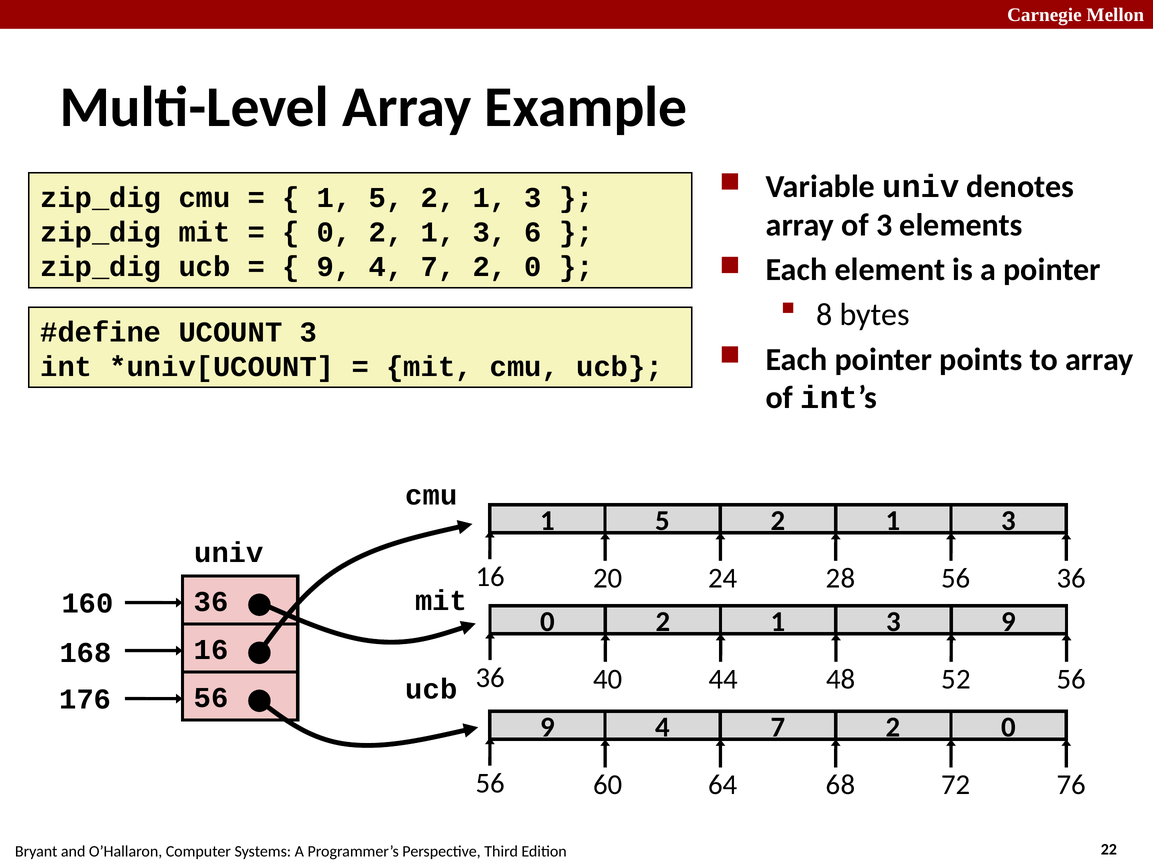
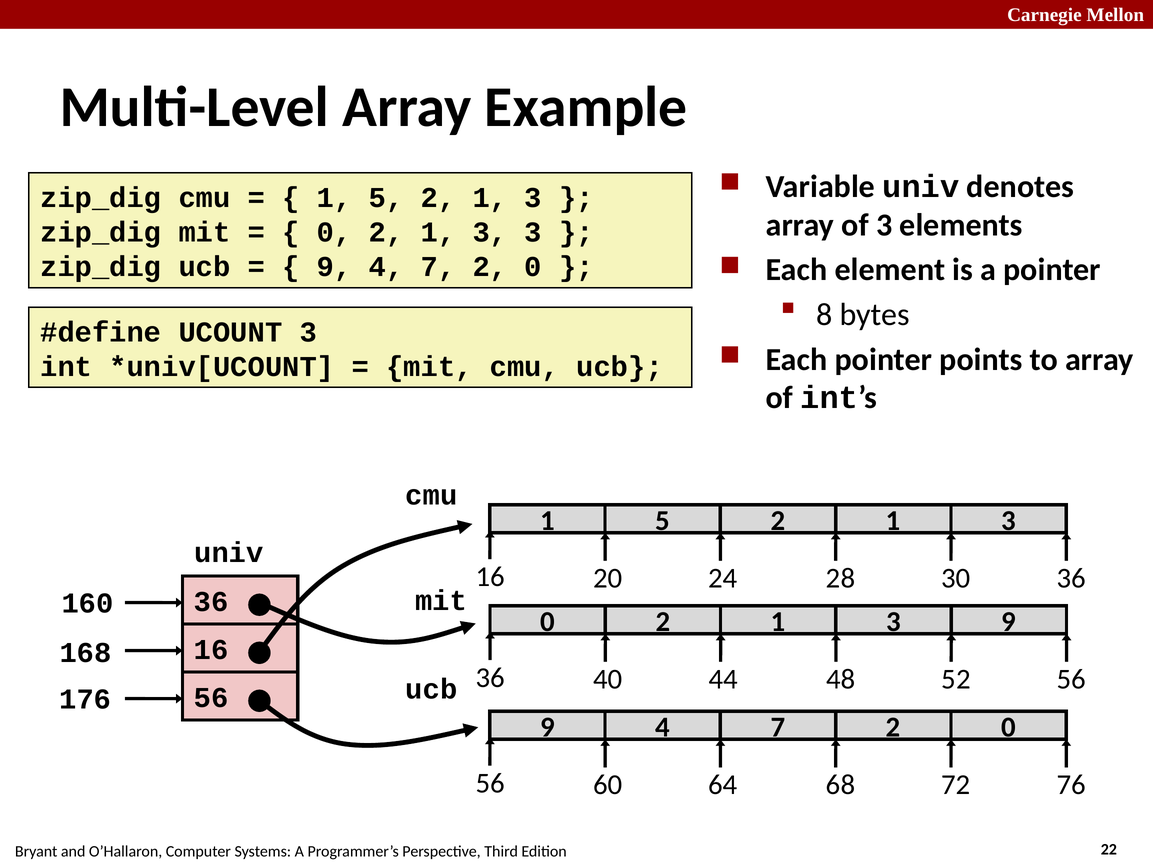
3 6: 6 -> 3 (533, 232)
28 56: 56 -> 30 (956, 579)
